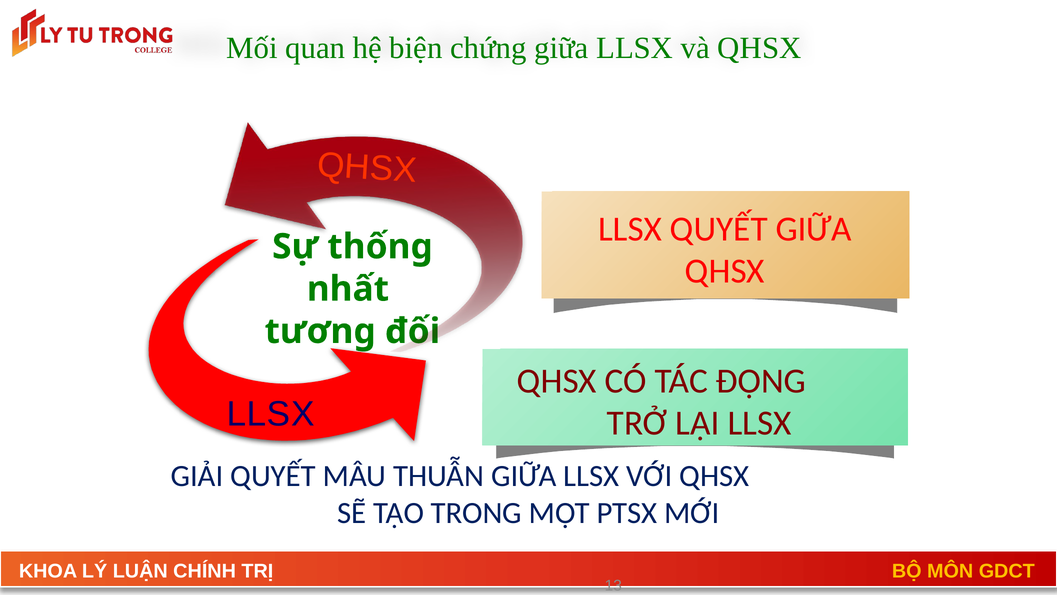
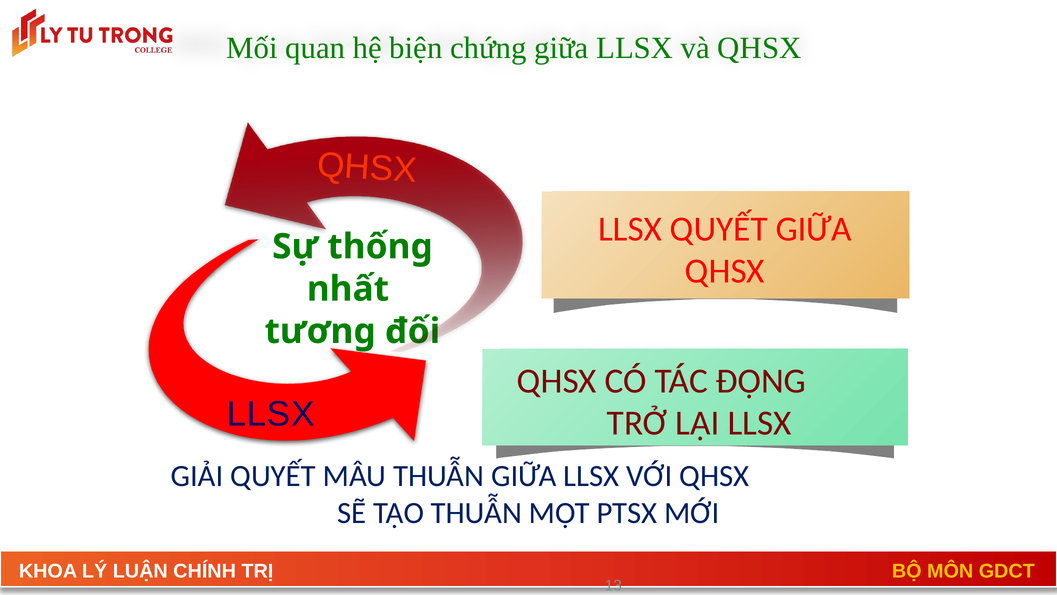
TẠO TRONG: TRONG -> THUẪN (476, 513)
